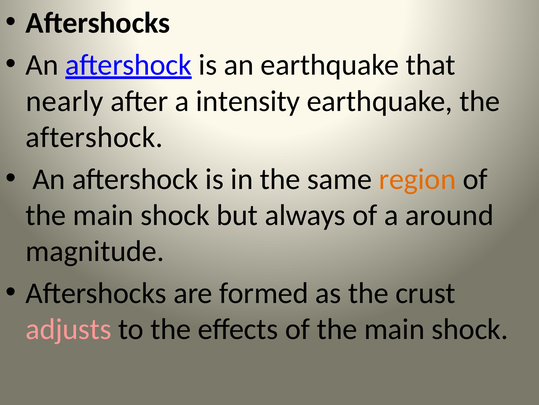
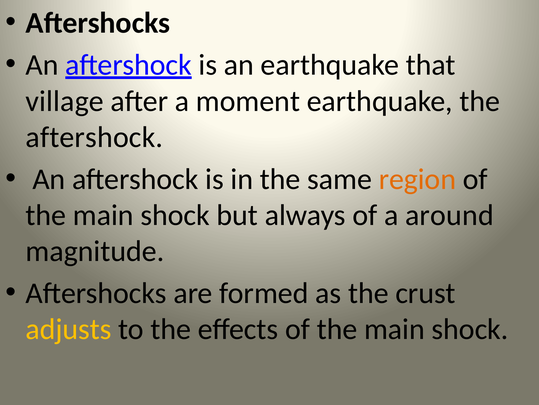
nearly: nearly -> village (65, 101)
intensity: intensity -> moment (248, 101)
adjusts colour: pink -> yellow (69, 329)
